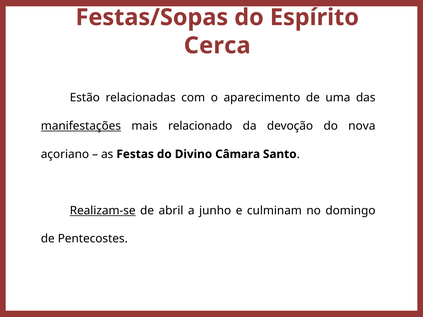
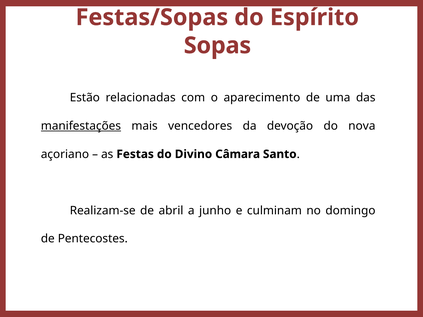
Cerca: Cerca -> Sopas (217, 46)
relacionado: relacionado -> vencedores (200, 126)
Realizam-se underline: present -> none (103, 211)
